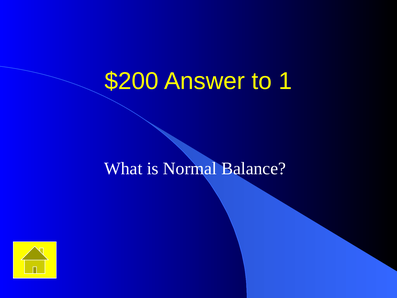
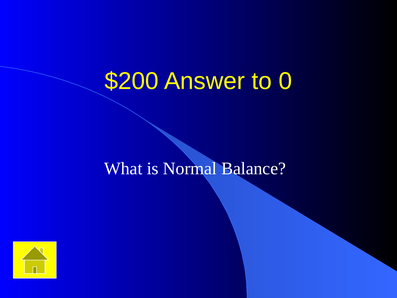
1: 1 -> 0 (285, 81)
